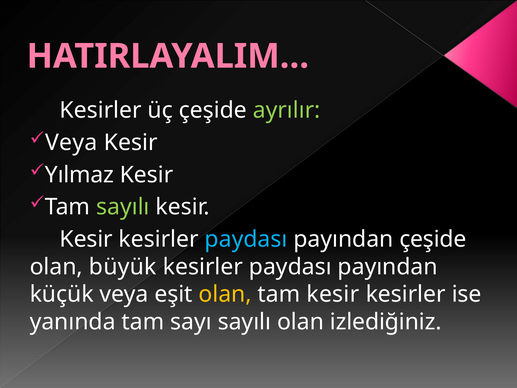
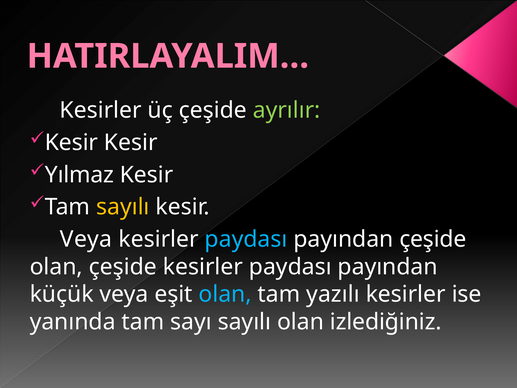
Veya: Veya -> Kesir (71, 142)
sayılı colour: light green -> yellow (123, 207)
Kesir: Kesir -> Veya (86, 239)
olan büyük: büyük -> çeşide (123, 267)
olan colour: yellow -> light blue (225, 294)
tam kesir: kesir -> yazılı (333, 294)
